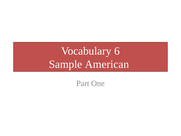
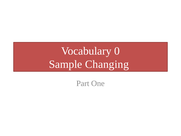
6: 6 -> 0 (117, 51)
American: American -> Changing (107, 64)
